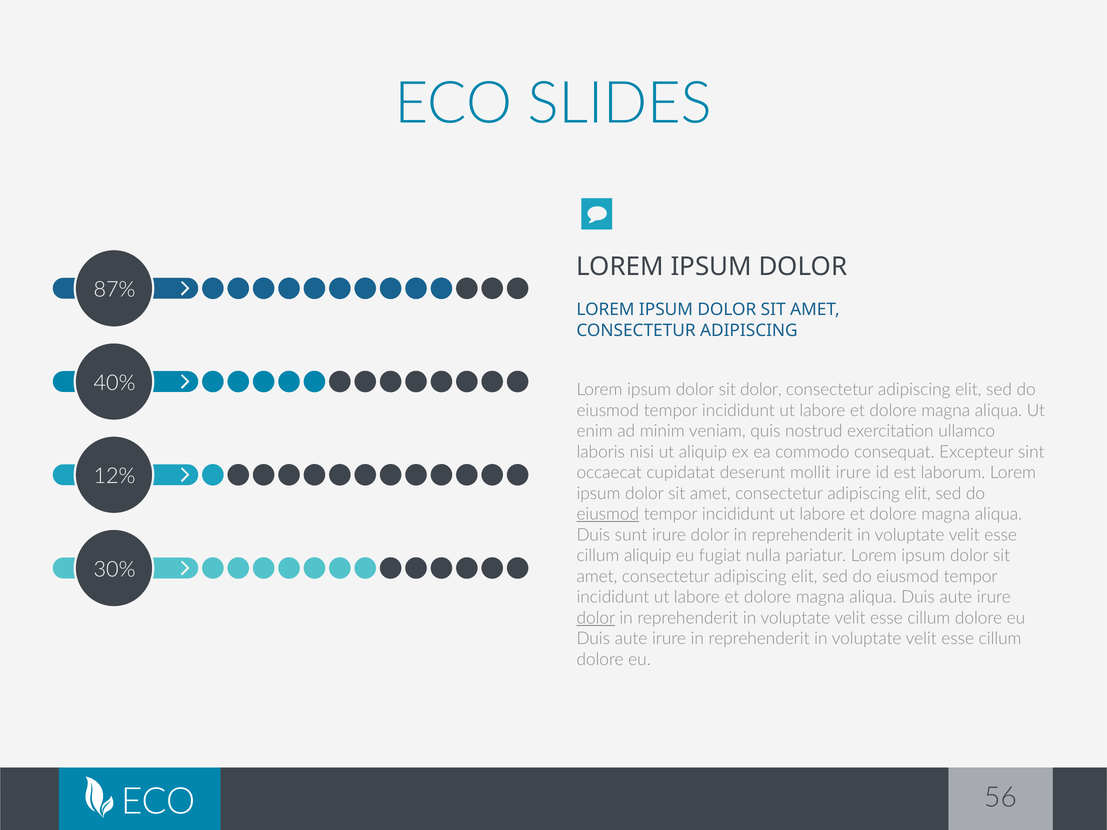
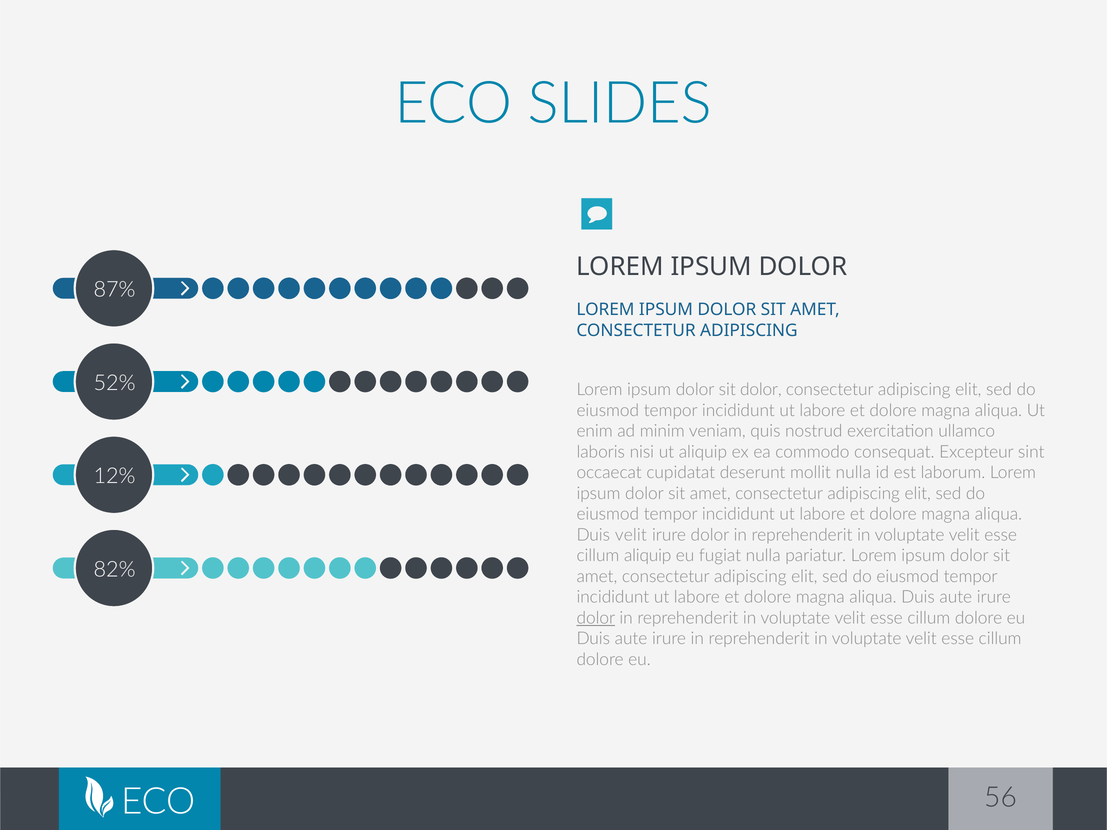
40%: 40% -> 52% (115, 383)
mollit irure: irure -> nulla (853, 473)
eiusmod underline: present -> none (608, 514)
Duis sunt: sunt -> velit (631, 535)
30%: 30% -> 82% (115, 570)
